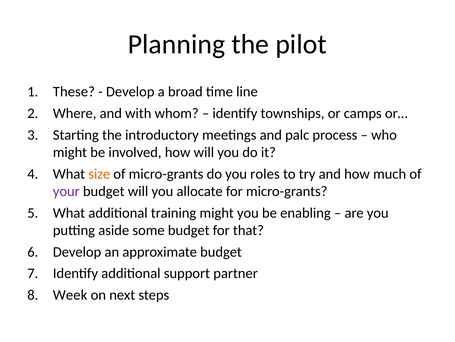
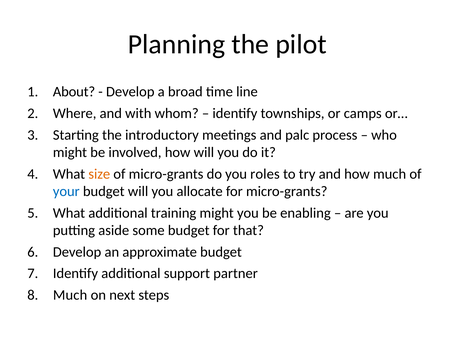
These: These -> About (74, 92)
your colour: purple -> blue (66, 191)
Week: Week -> Much (70, 294)
